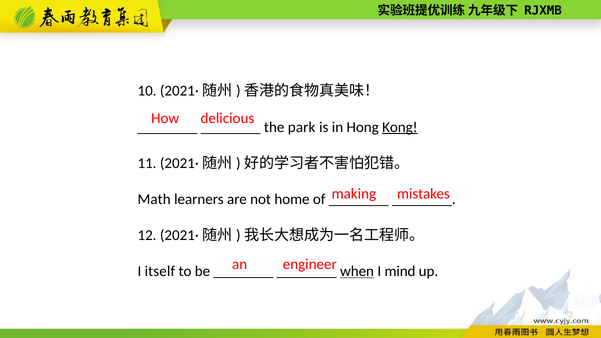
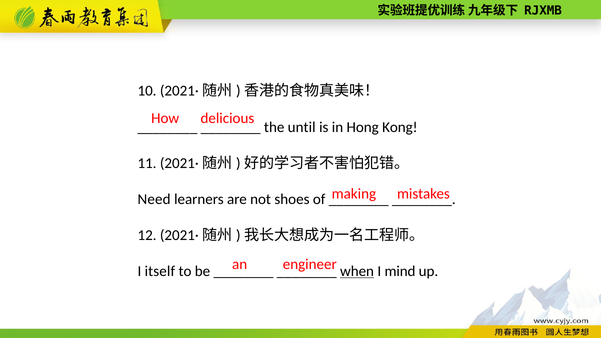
park: park -> until (302, 127)
Kong underline: present -> none (400, 127)
Math: Math -> Need (154, 199)
home: home -> shoes (292, 199)
